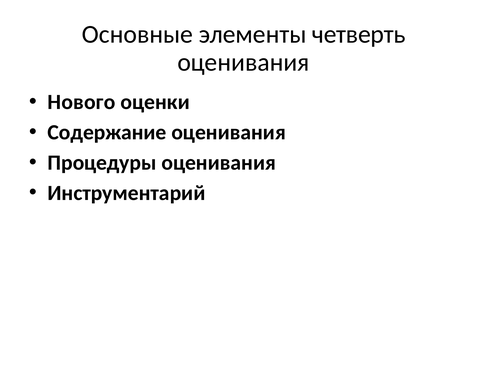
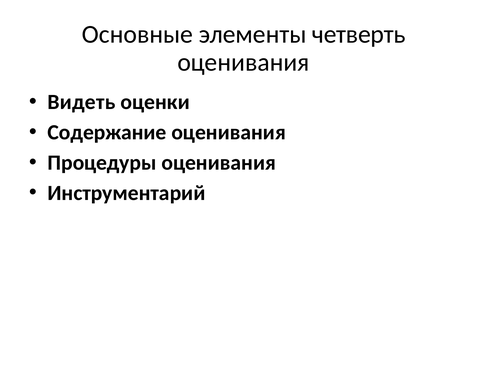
Нового: Нового -> Видеть (82, 102)
